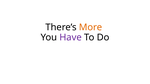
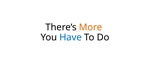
Have colour: purple -> blue (71, 37)
